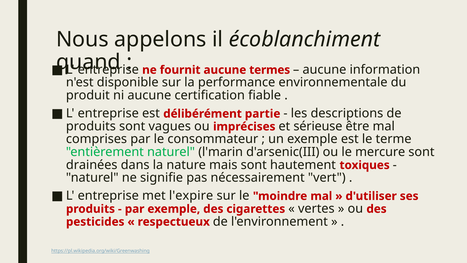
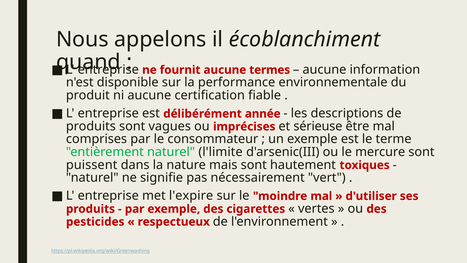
partie: partie -> année (263, 114)
l'marin: l'marin -> l'limite (221, 152)
drainées: drainées -> puissent (92, 165)
